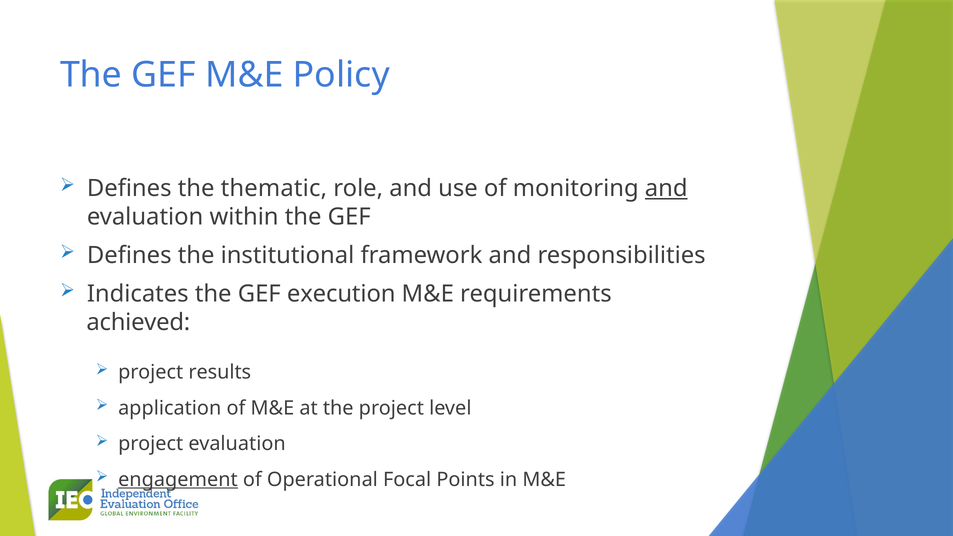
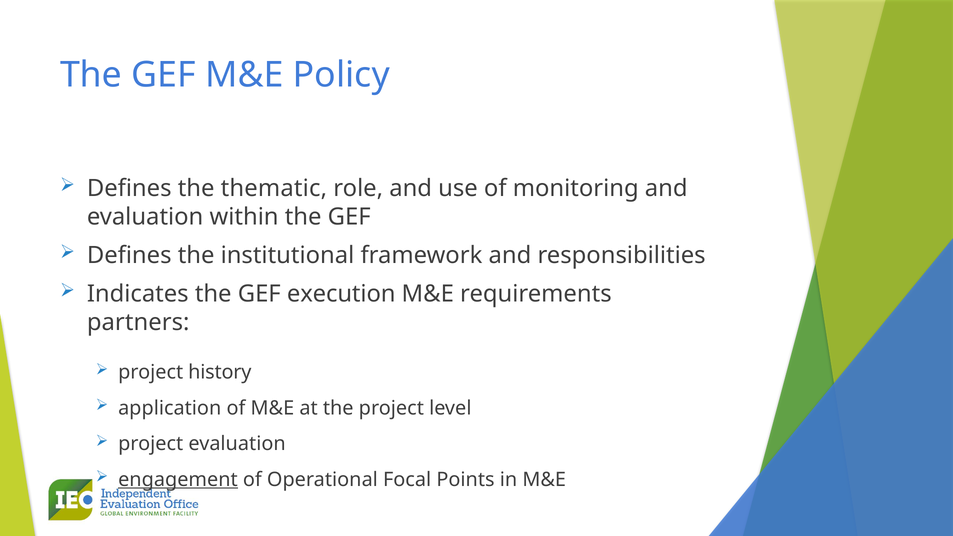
and underline: present -> none (666, 188)
achieved: achieved -> partners (138, 323)
results: results -> history (220, 372)
